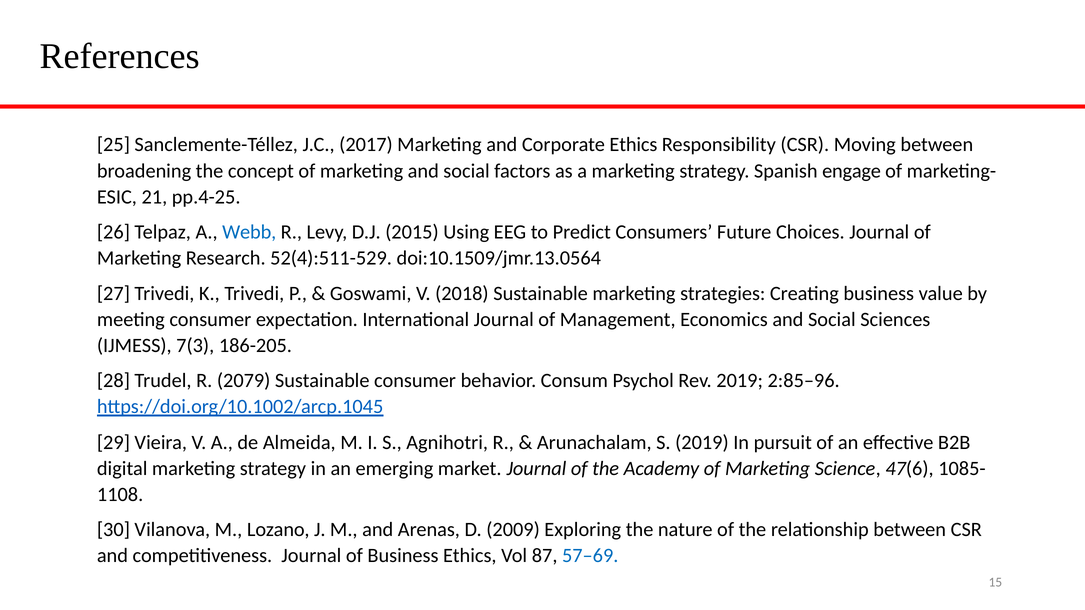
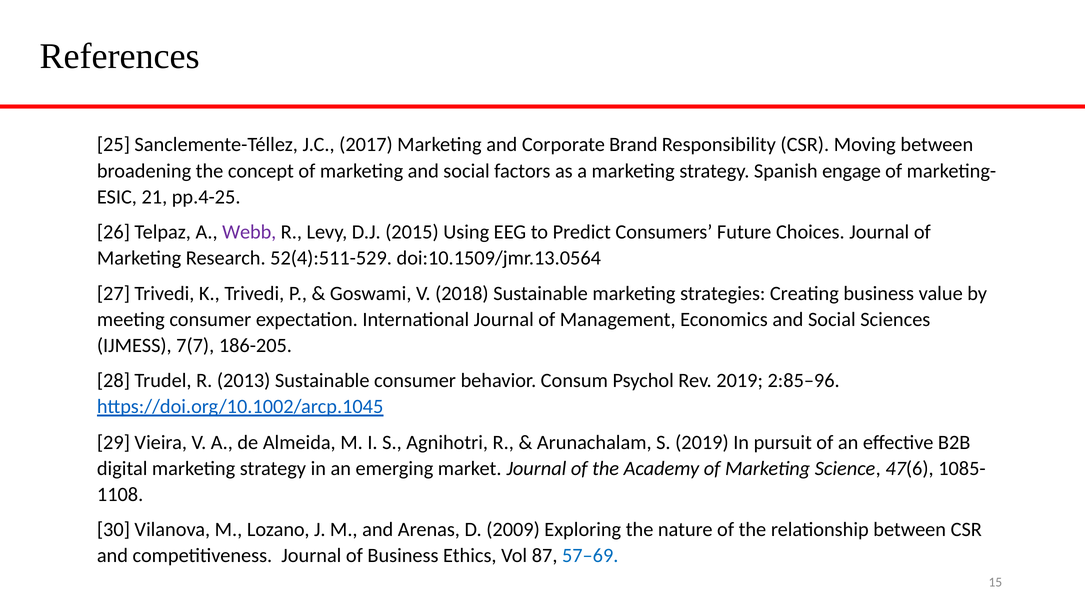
Corporate Ethics: Ethics -> Brand (633, 145)
Webb colour: blue -> purple (249, 232)
7(3: 7(3 -> 7(7 (195, 346)
2079: 2079 -> 2013 (244, 381)
